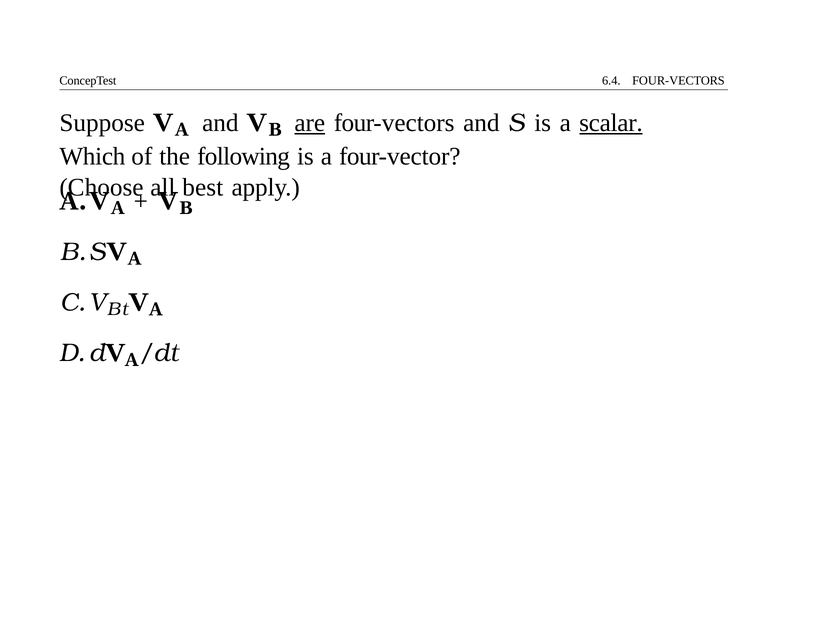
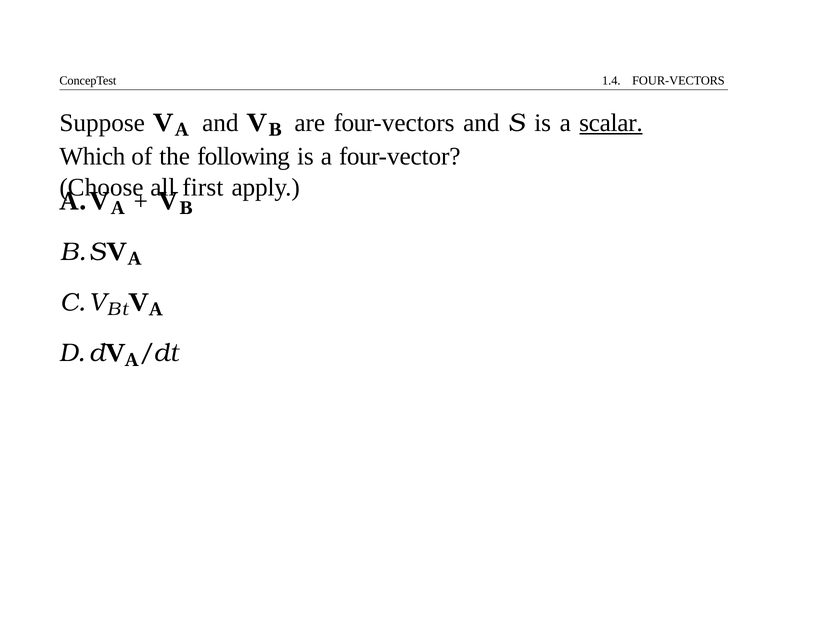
6.4: 6.4 -> 1.4 (611, 81)
are underline: present -> none (310, 123)
best: best -> first (203, 187)
